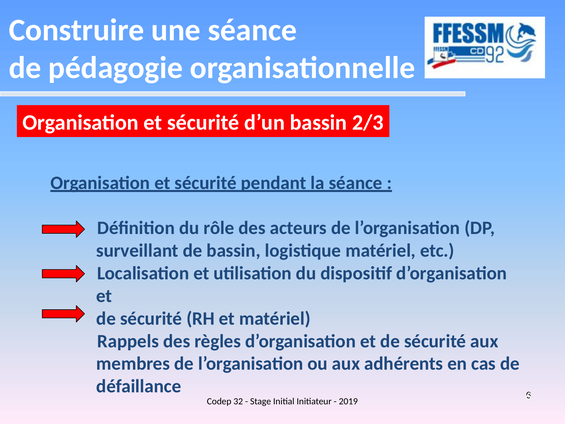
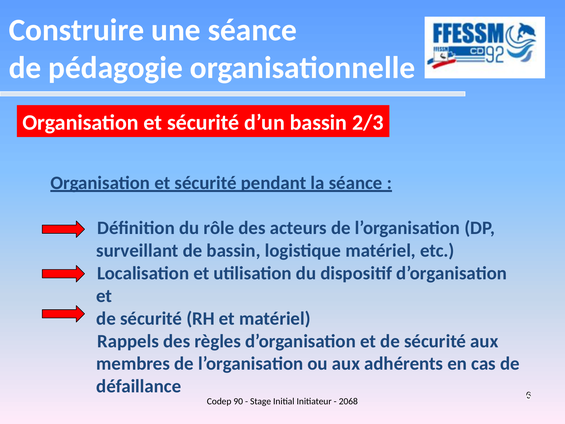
32: 32 -> 90 (238, 401)
2019: 2019 -> 2068 (348, 401)
